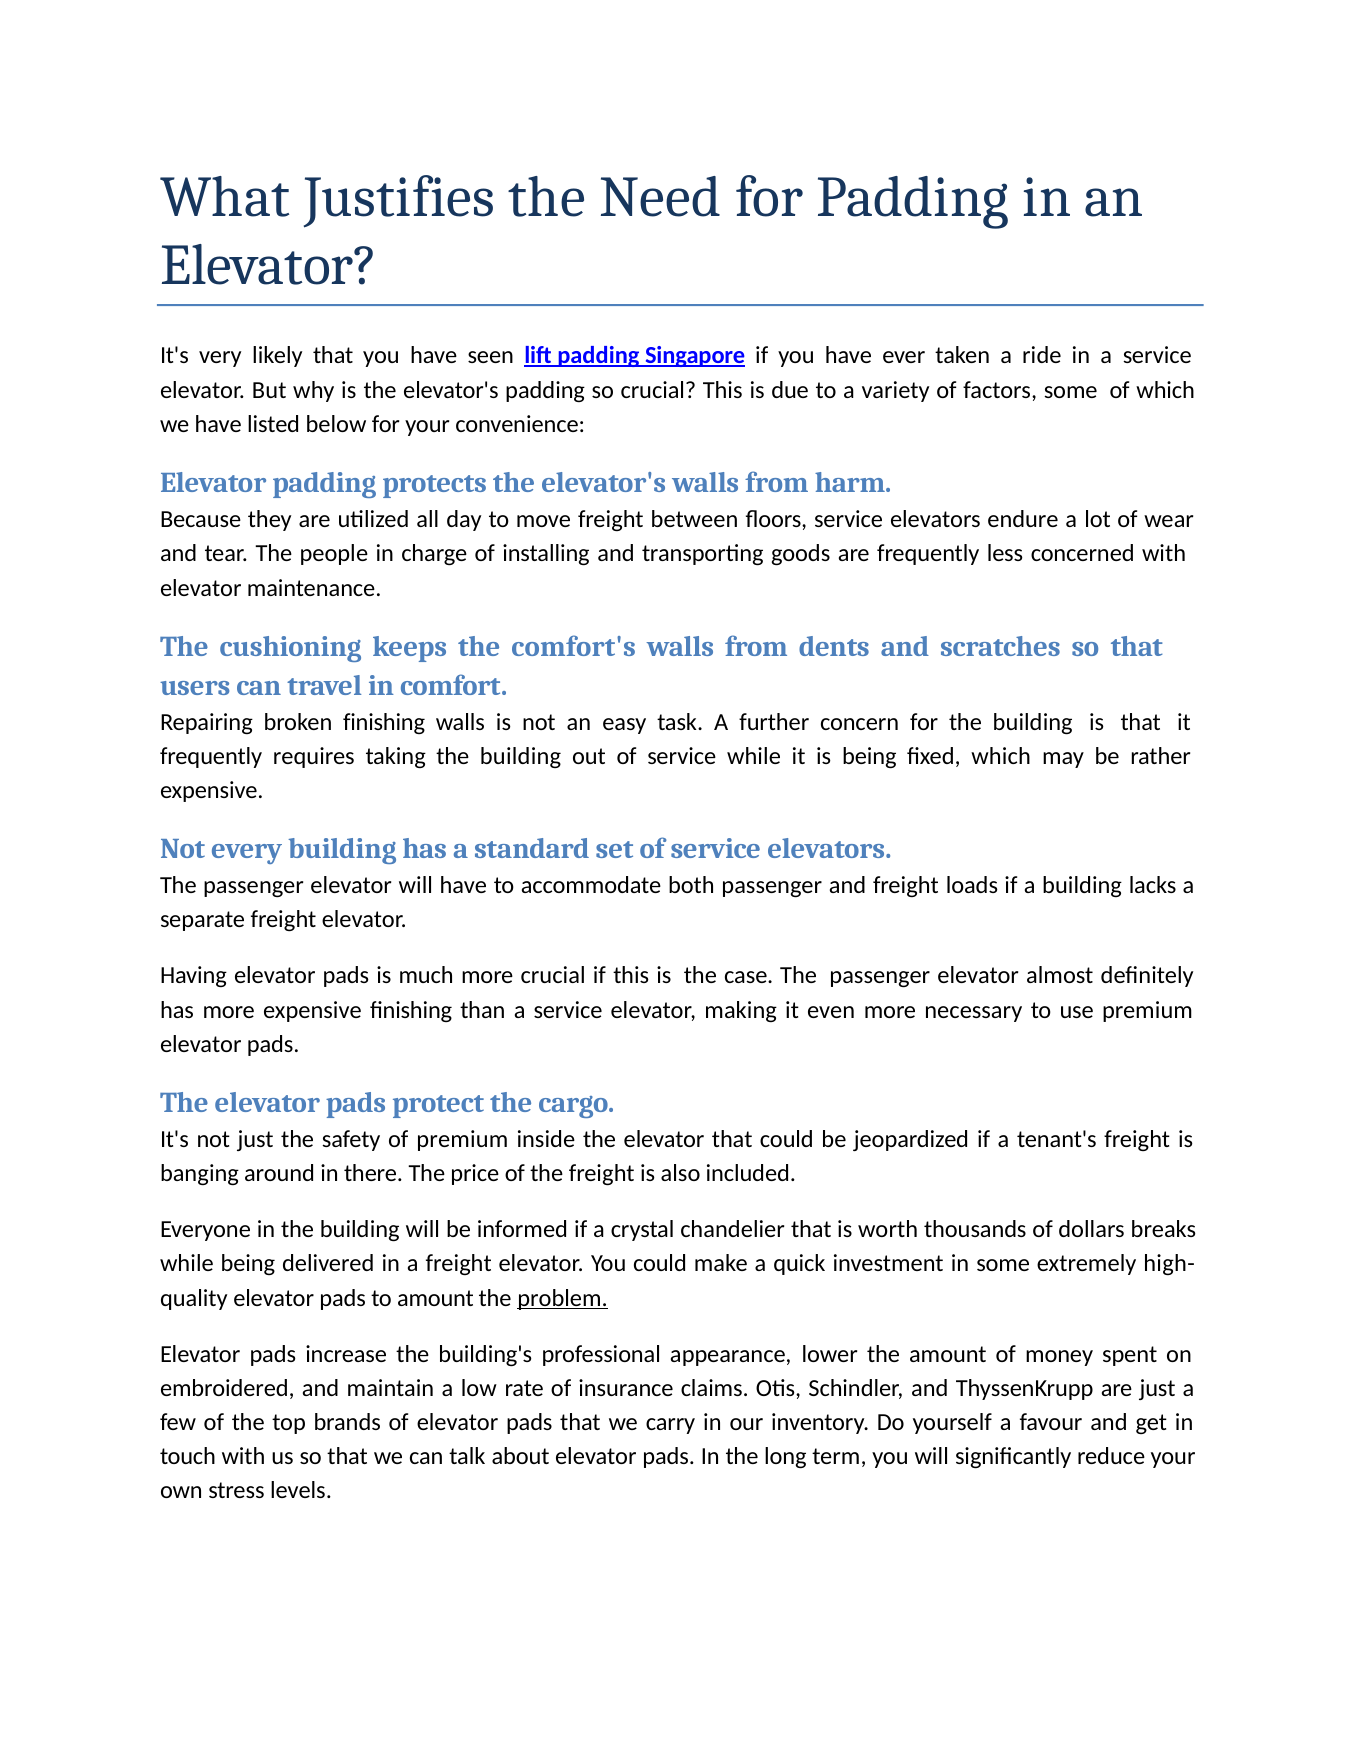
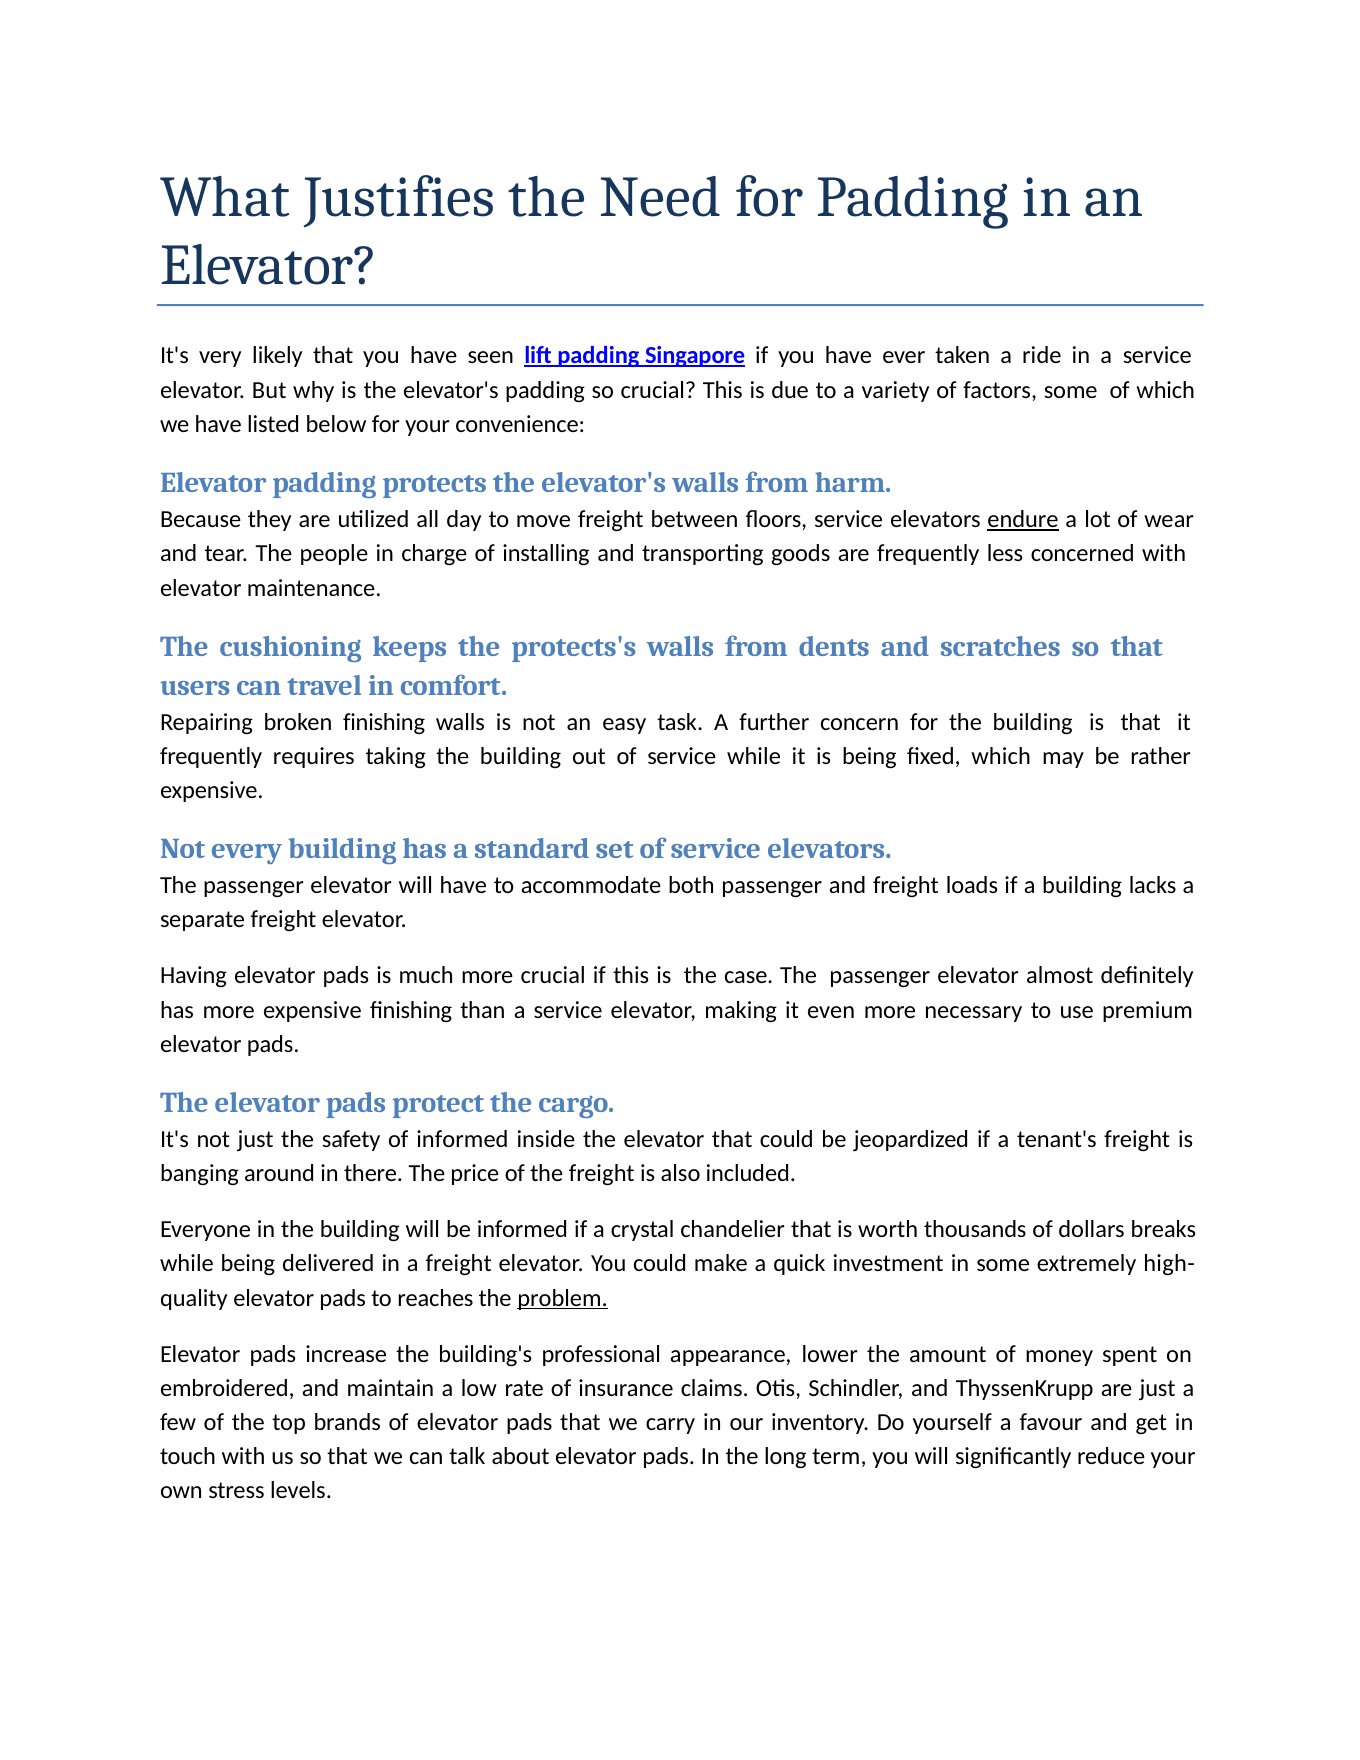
endure underline: none -> present (1023, 520)
comfort's: comfort's -> protects's (574, 647)
of premium: premium -> informed (462, 1139)
to amount: amount -> reaches (435, 1298)
